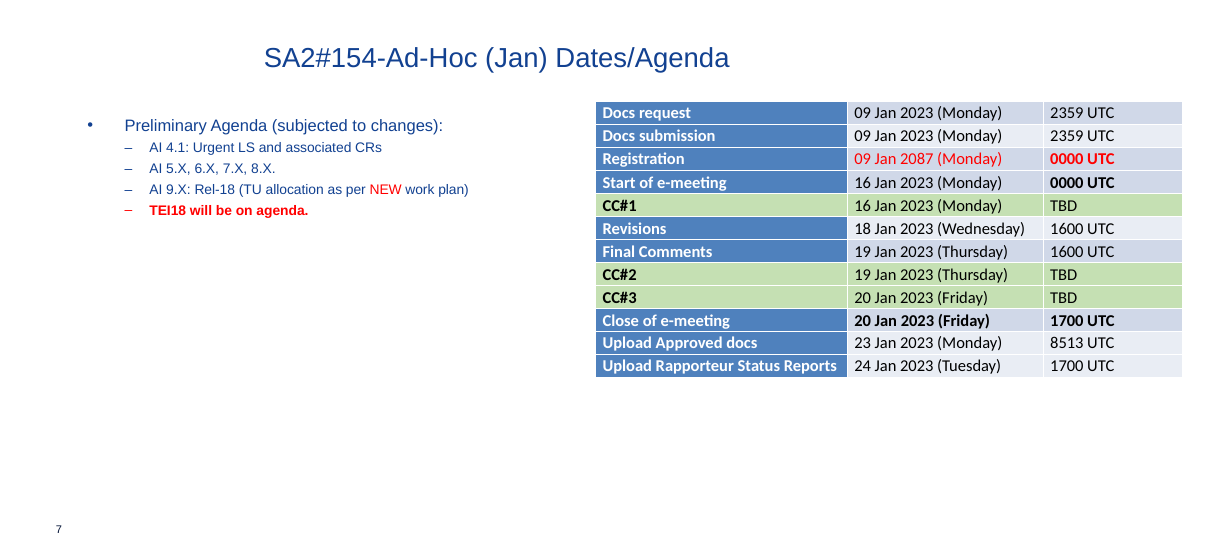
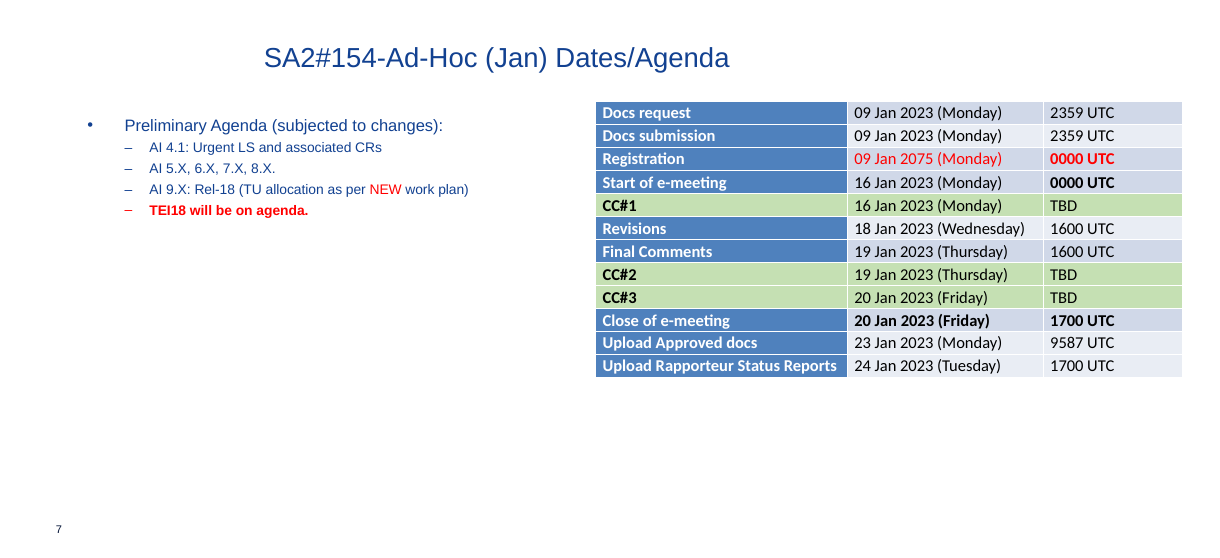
2087: 2087 -> 2075 (917, 160)
8513: 8513 -> 9587 (1067, 343)
